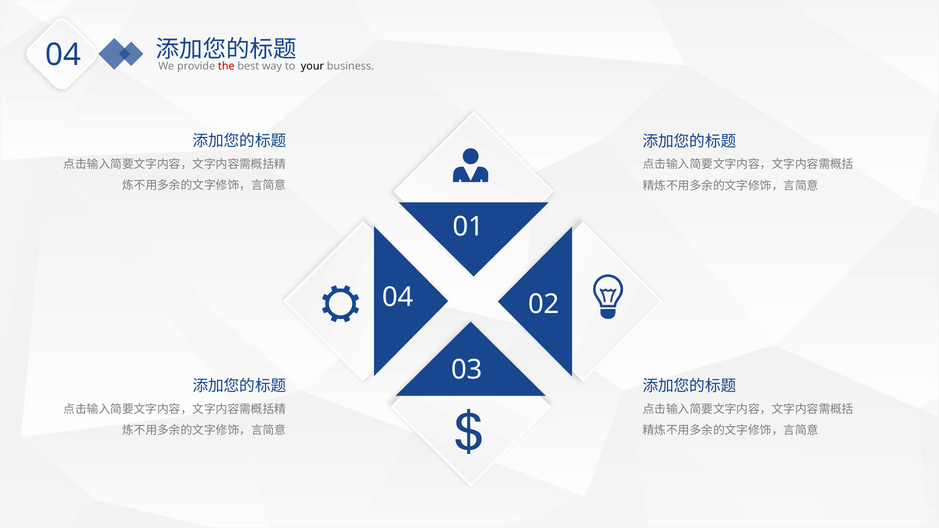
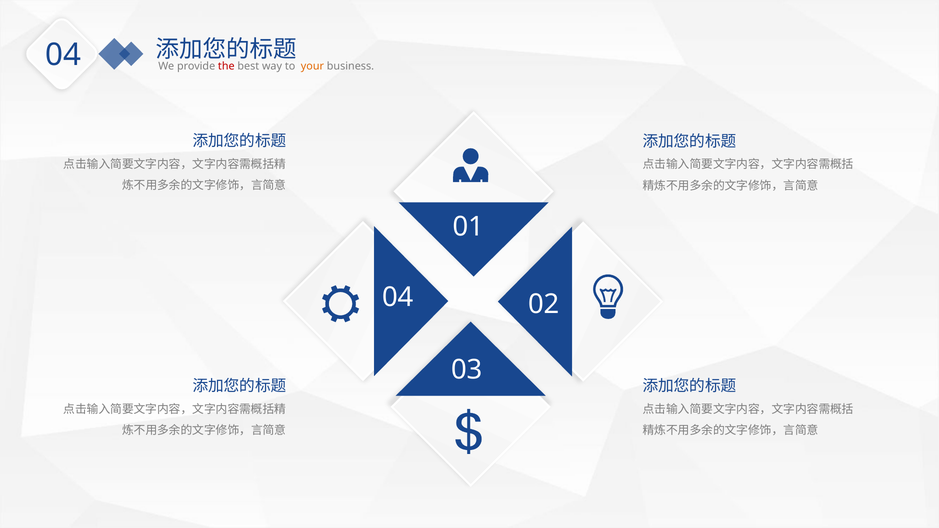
your colour: black -> orange (312, 66)
